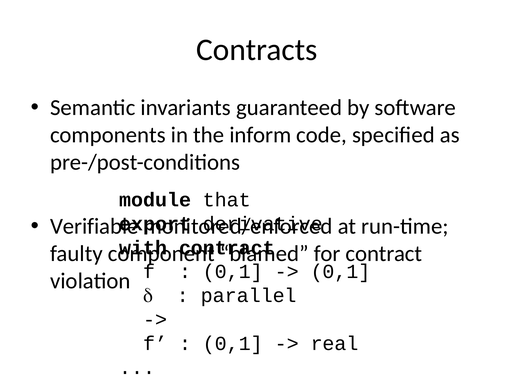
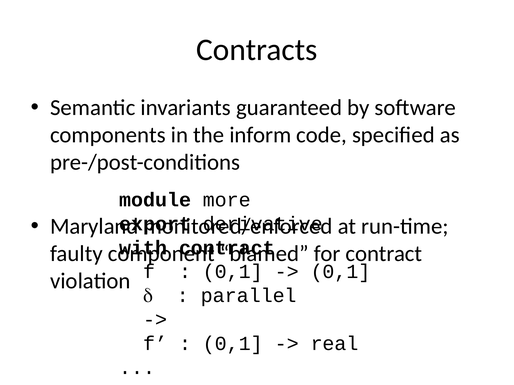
that: that -> more (227, 200)
Verifiable: Verifiable -> Maryland (94, 227)
